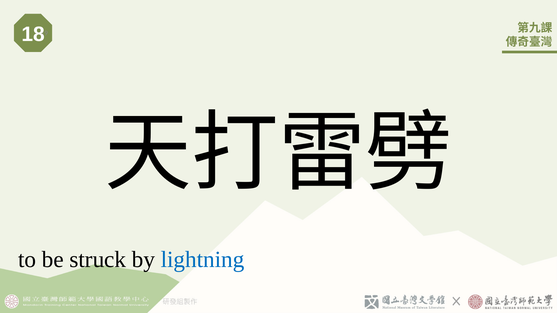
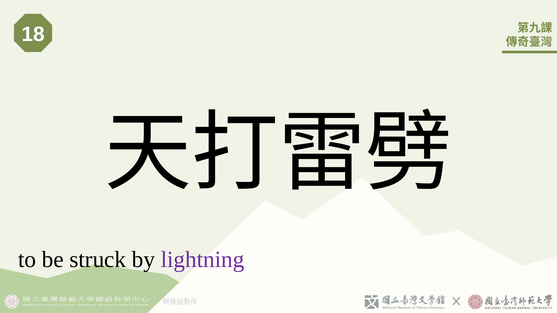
lightning colour: blue -> purple (203, 260)
